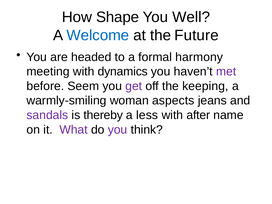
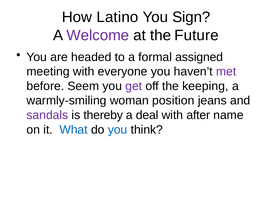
Shape: Shape -> Latino (117, 17)
Well: Well -> Sign (191, 17)
Welcome colour: blue -> purple (98, 35)
harmony: harmony -> assigned (199, 57)
dynamics: dynamics -> everyone (123, 72)
aspects: aspects -> position (173, 101)
less: less -> deal (147, 115)
What colour: purple -> blue (74, 130)
you colour: purple -> blue (118, 130)
